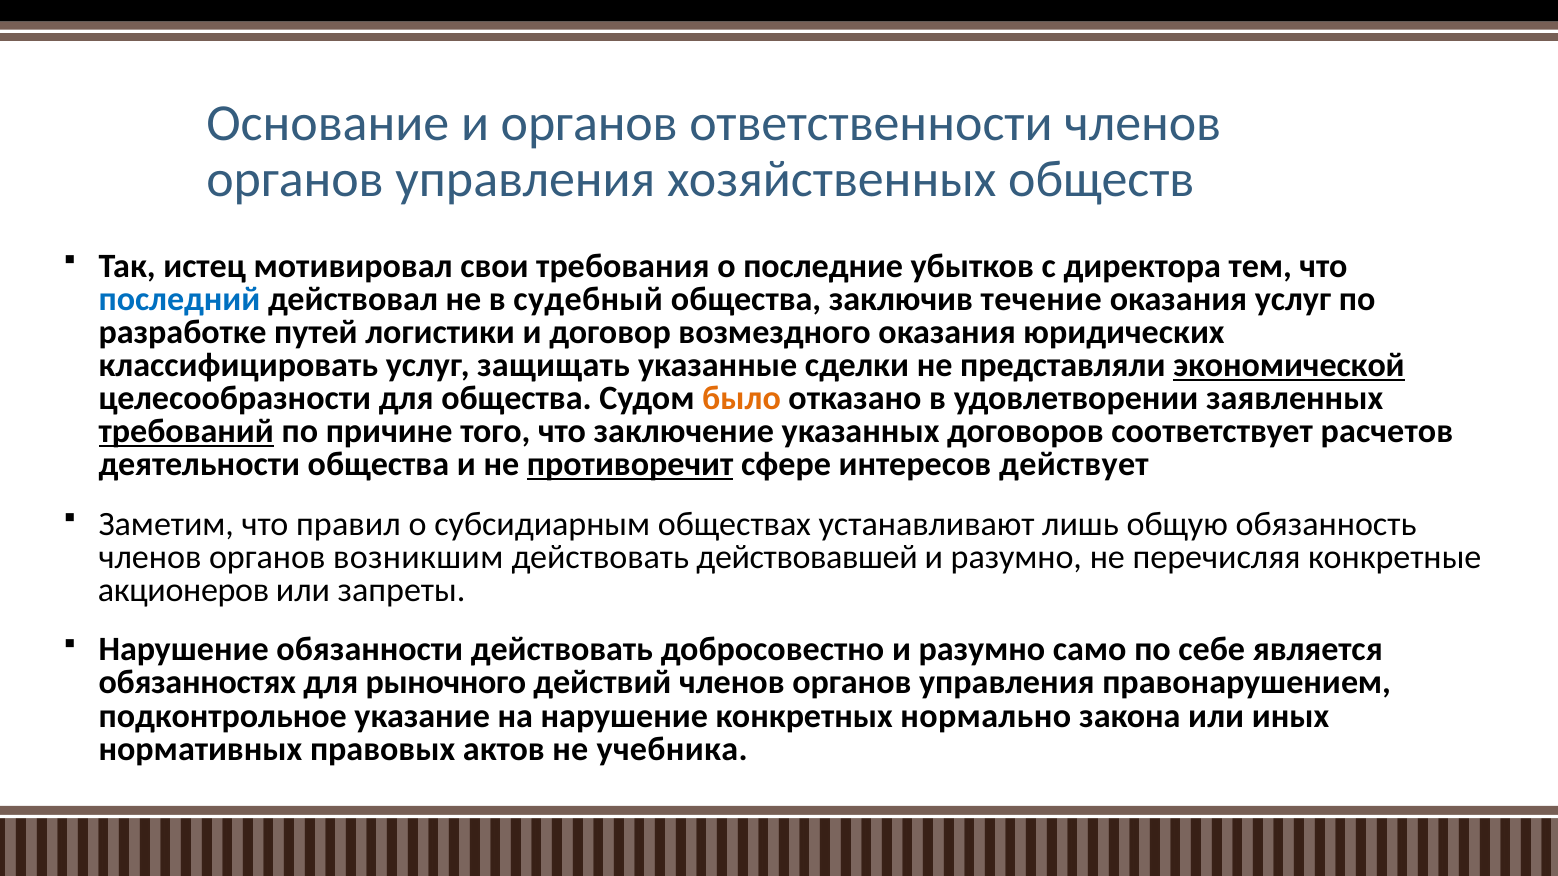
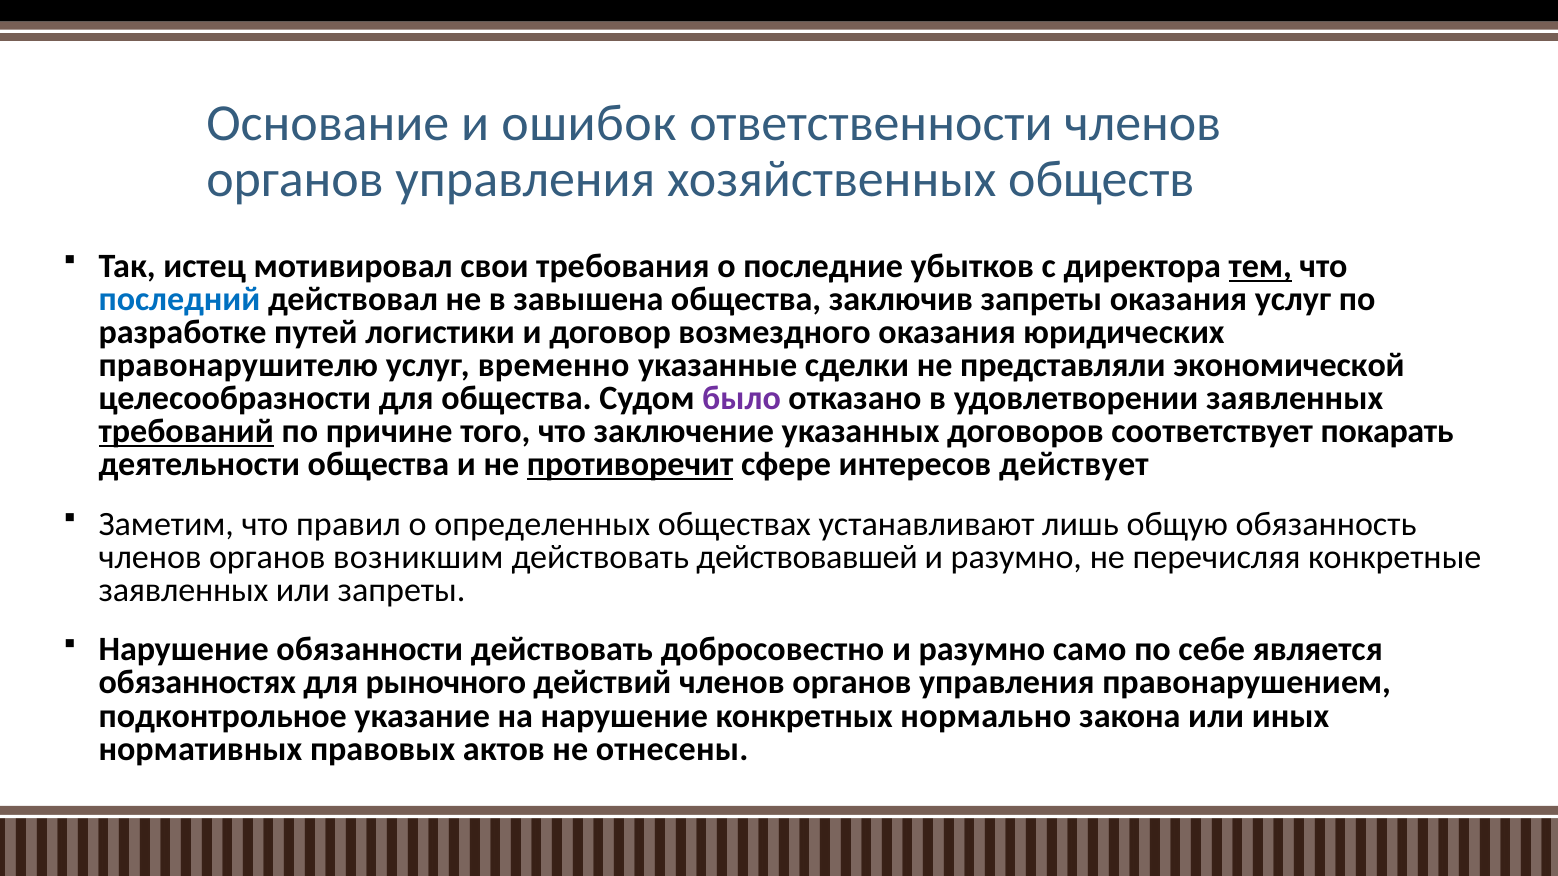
и органов: органов -> ошибок (589, 124)
тем underline: none -> present (1260, 266)
судебный: судебный -> завышена (588, 299)
заключив течение: течение -> запреты (1041, 299)
классифицировать: классифицировать -> правонарушителю (238, 366)
защищать: защищать -> временно (554, 366)
экономической underline: present -> none (1289, 366)
было colour: orange -> purple (742, 399)
расчетов: расчетов -> покарать (1387, 432)
субсидиарным: субсидиарным -> определенных (542, 524)
акционеров: акционеров -> заявленных (183, 591)
учебника: учебника -> отнесены (672, 749)
